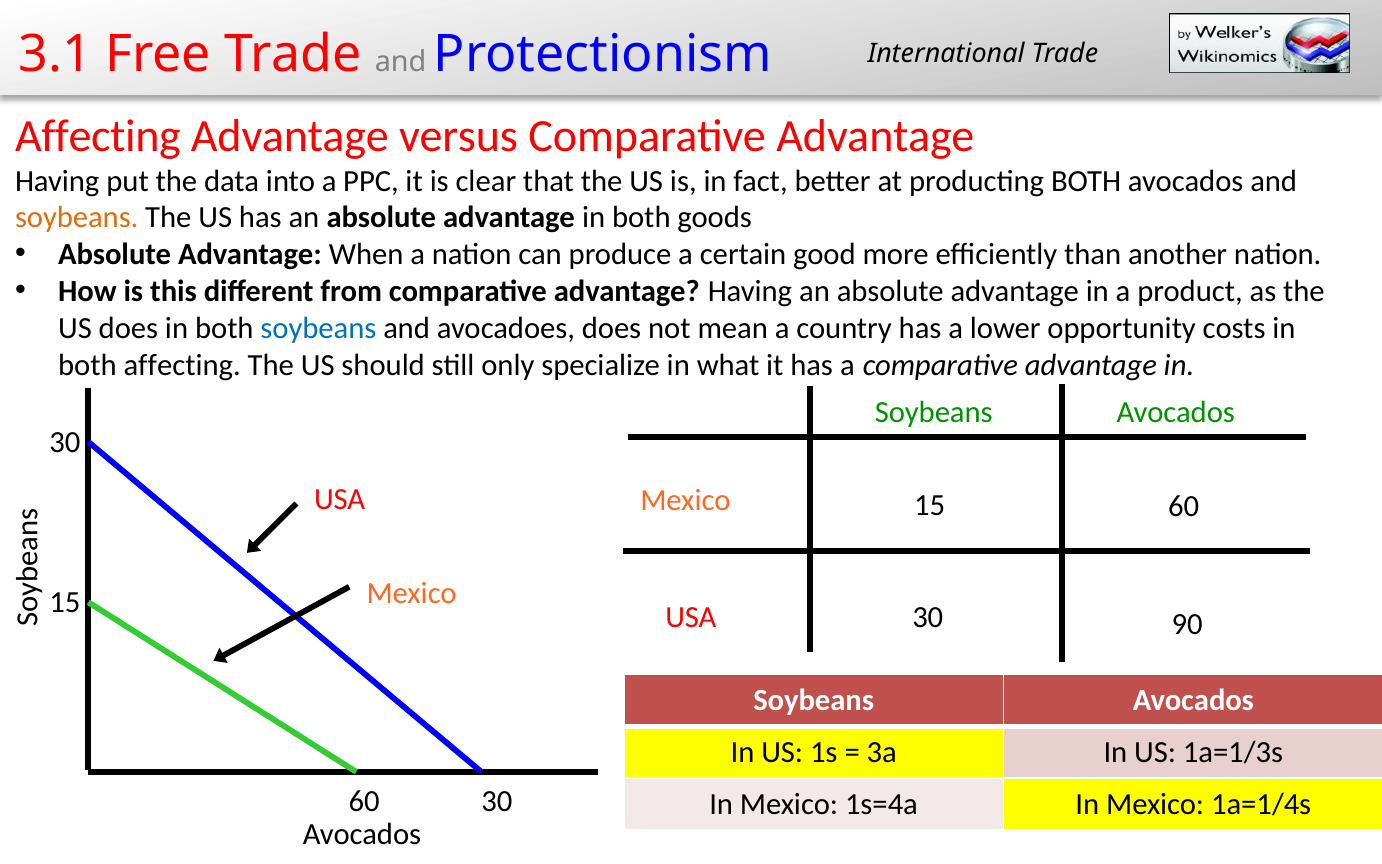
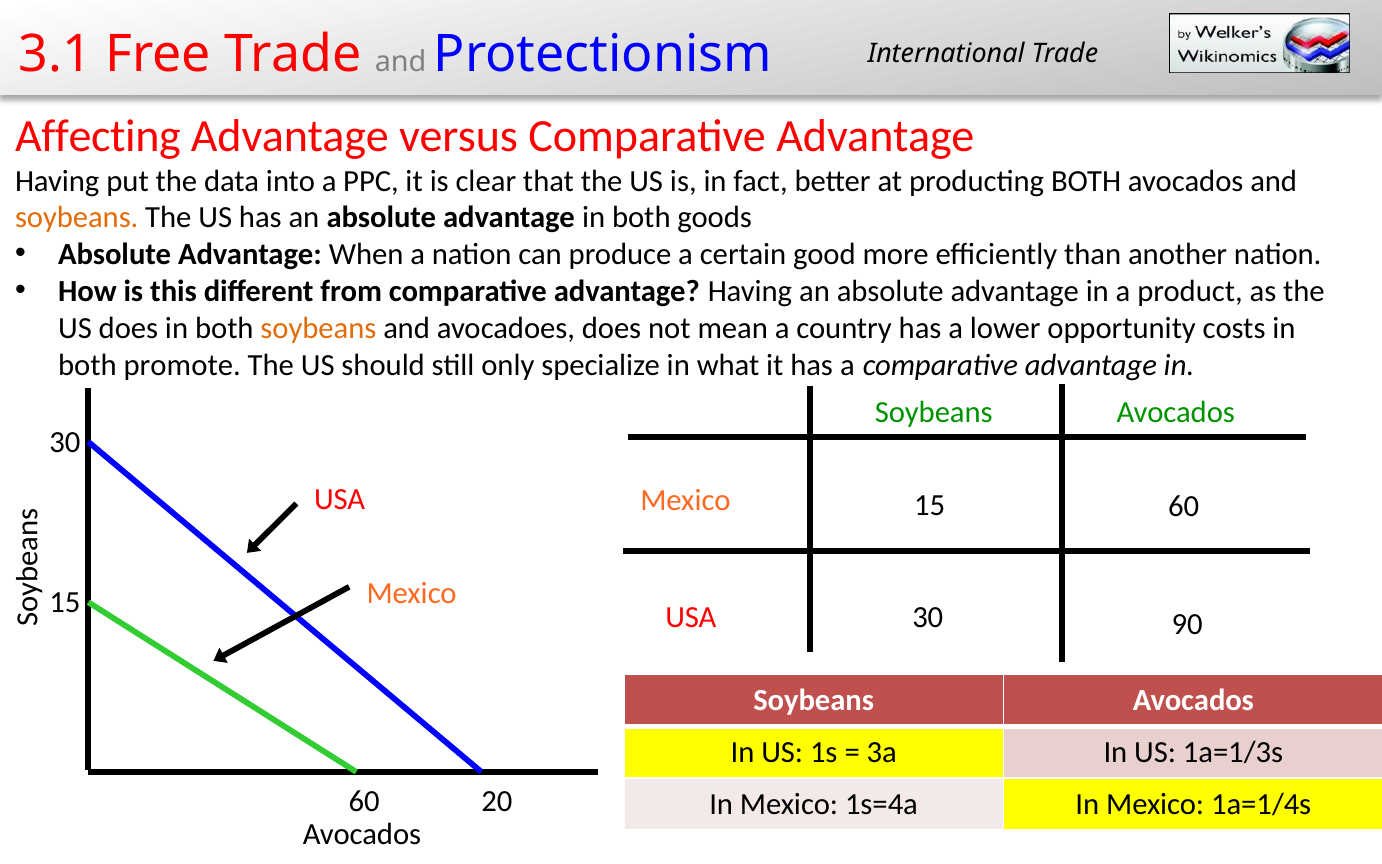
soybeans colour: blue -> orange (318, 328)
both affecting: affecting -> promote (182, 365)
60 30: 30 -> 20 (497, 802)
